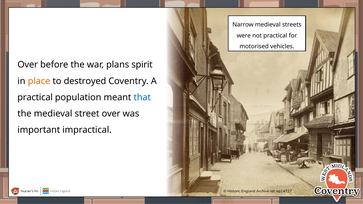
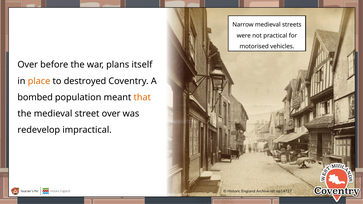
spirit: spirit -> itself (142, 65)
practical: practical -> bombed (35, 97)
that colour: blue -> orange (142, 97)
important: important -> redevelop (39, 130)
